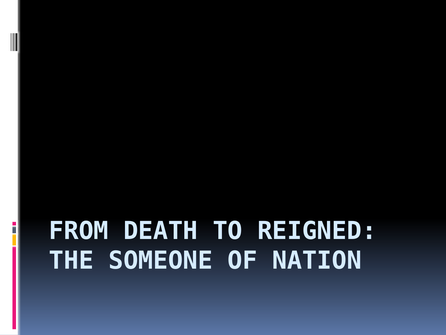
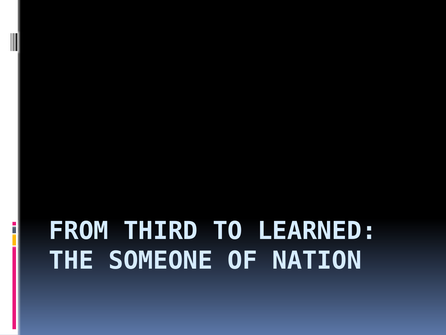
DEATH: DEATH -> THIRD (161, 231)
REIGNED: REIGNED -> LEARNED (317, 231)
